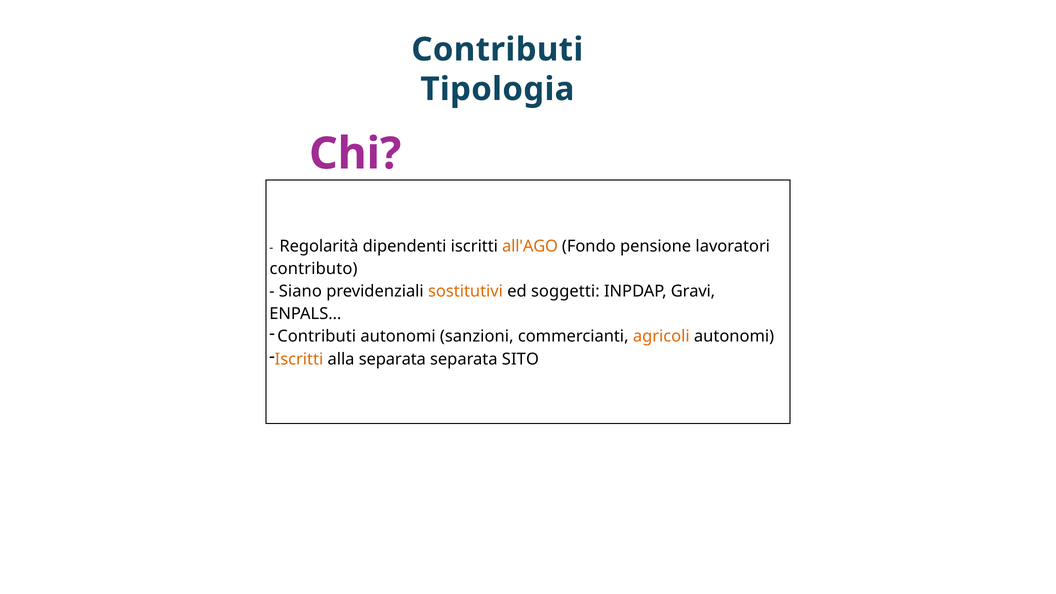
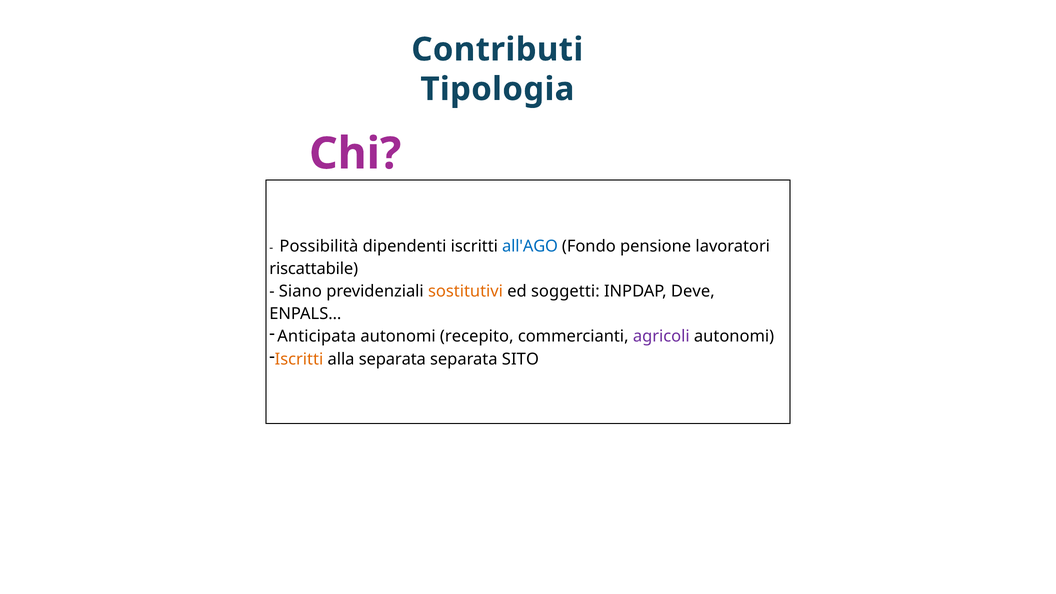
Regolarità: Regolarità -> Possibilità (319, 246)
all'AGO colour: orange -> blue (530, 246)
contributo: contributo -> riscattabile (314, 269)
Gravi: Gravi -> Deve (693, 291)
Contributi: Contributi -> Anticipata (317, 336)
sanzioni: sanzioni -> recepito (477, 336)
agricoli colour: orange -> purple (661, 336)
